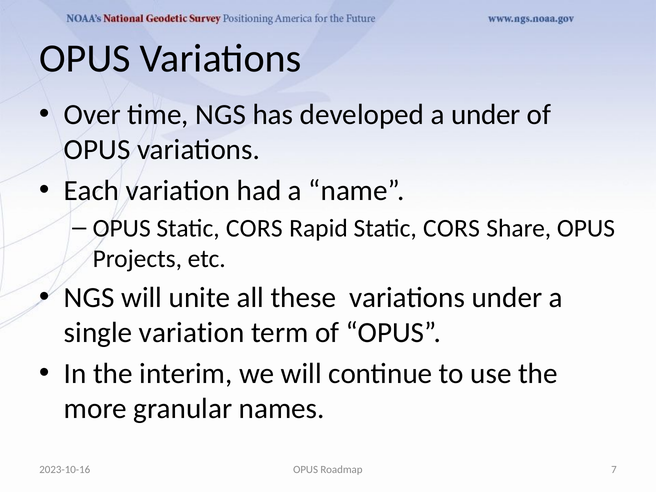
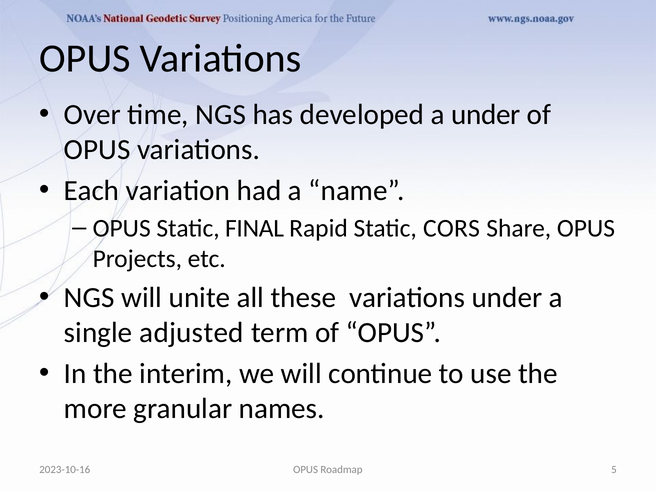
OPUS Static CORS: CORS -> FINAL (255, 228)
single variation: variation -> adjusted (192, 333)
7: 7 -> 5 (614, 470)
